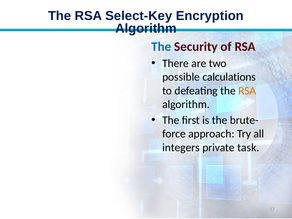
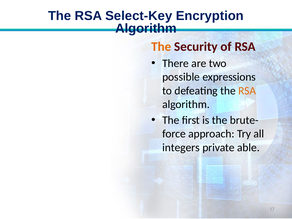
The colour: blue -> orange (161, 47)
calculations: calculations -> expressions (229, 77)
task: task -> able (248, 147)
